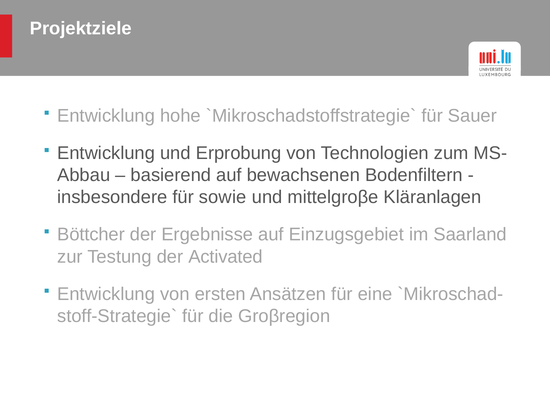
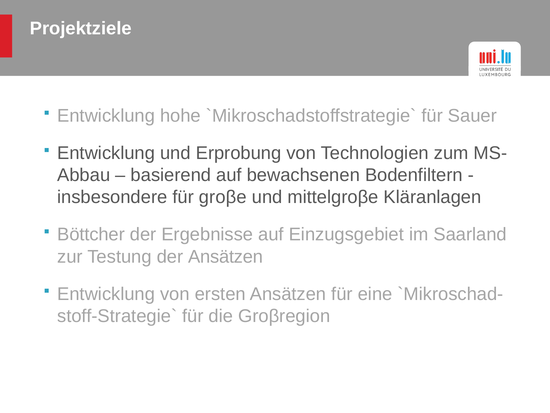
sowie: sowie -> groβe (223, 197)
der Activated: Activated -> Ansätzen (226, 256)
